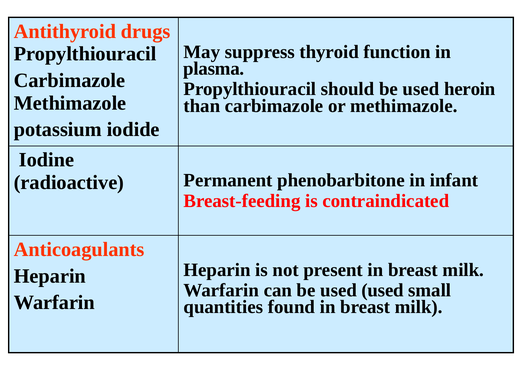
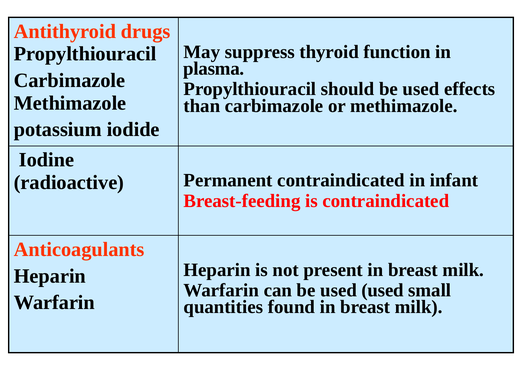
heroin: heroin -> effects (470, 89)
Permanent phenobarbitone: phenobarbitone -> contraindicated (341, 180)
